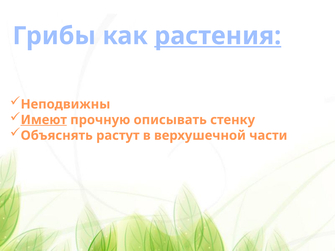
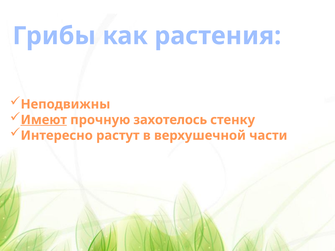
растения underline: present -> none (218, 36)
описывать: описывать -> захотелось (170, 120)
Объяснять: Объяснять -> Интересно (57, 136)
